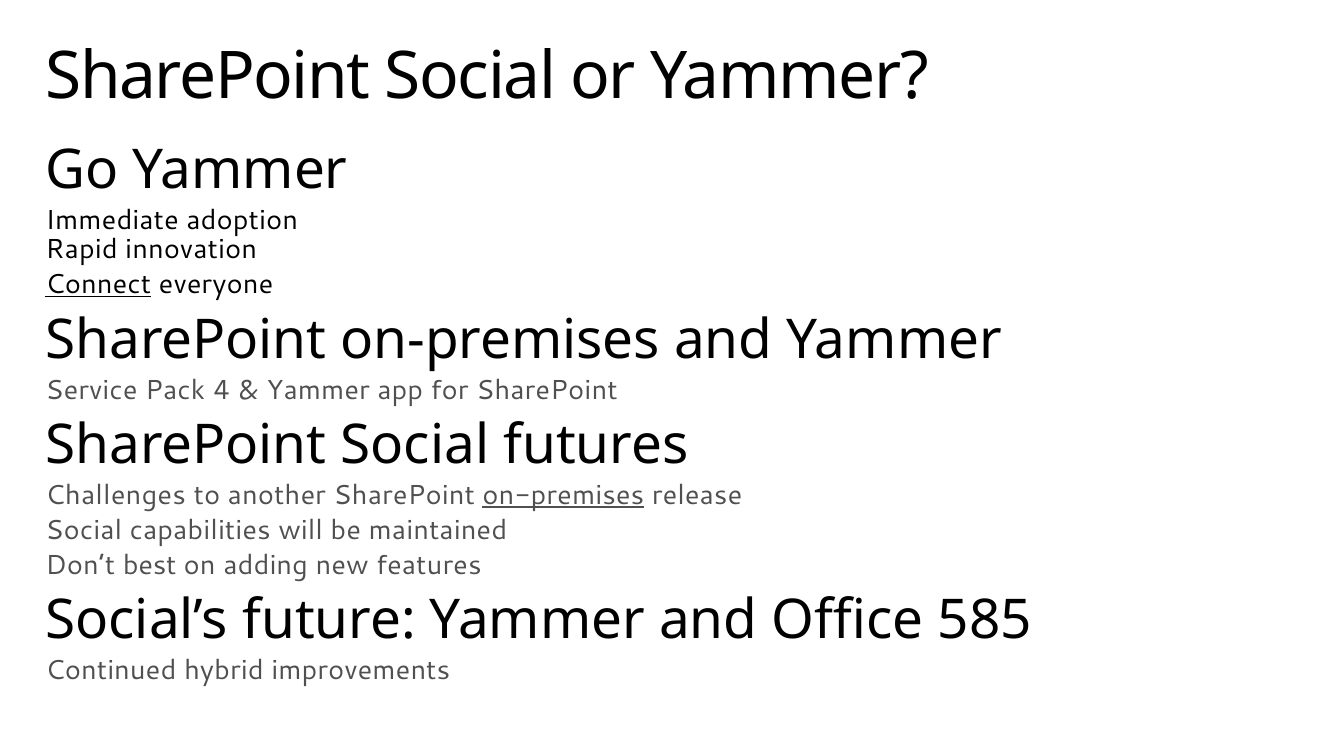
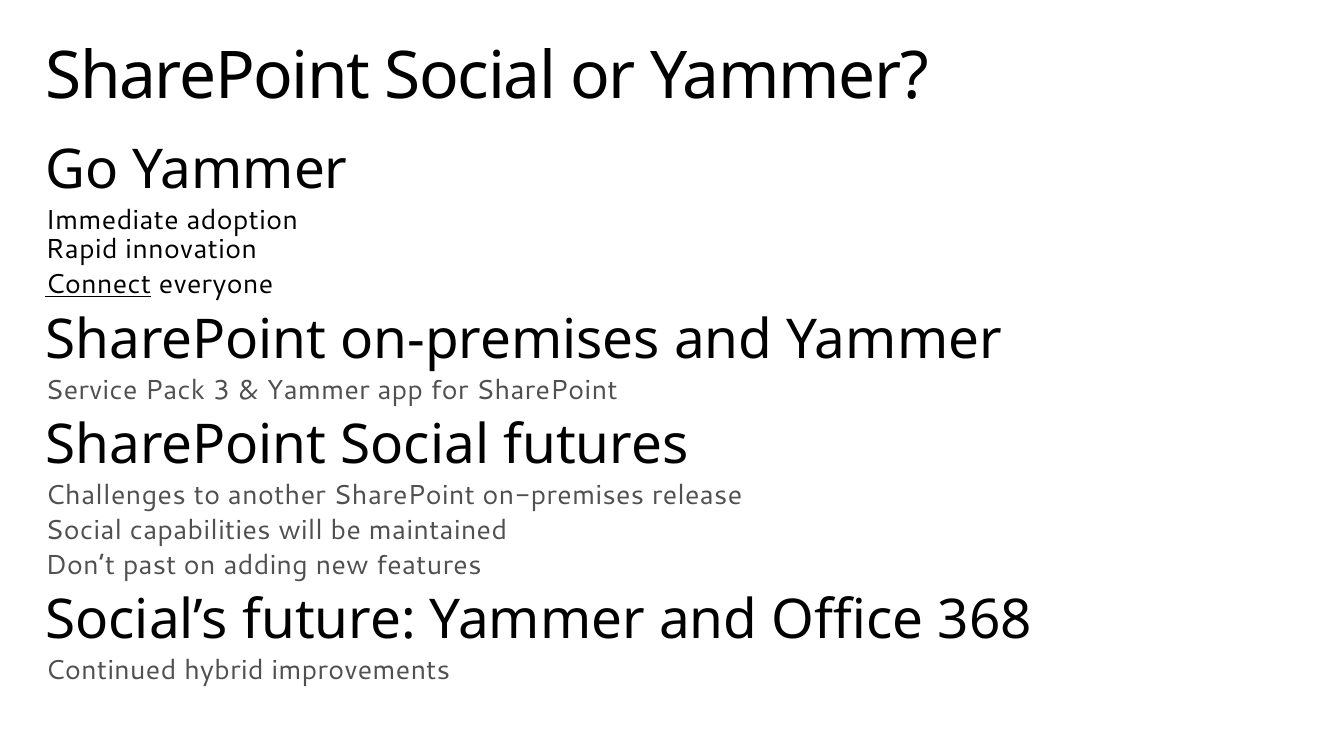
4: 4 -> 3 (222, 390)
on-premises underline: present -> none (563, 496)
best: best -> past (150, 566)
585: 585 -> 368 (985, 621)
